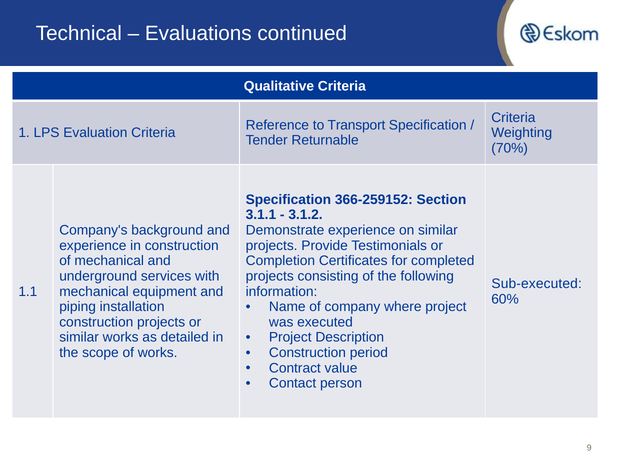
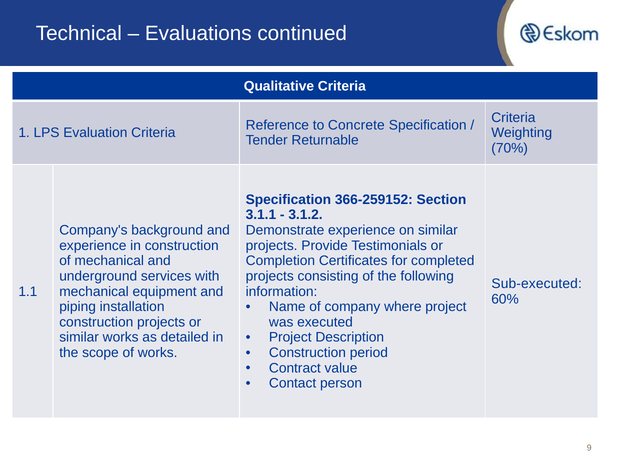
Transport: Transport -> Concrete (356, 125)
